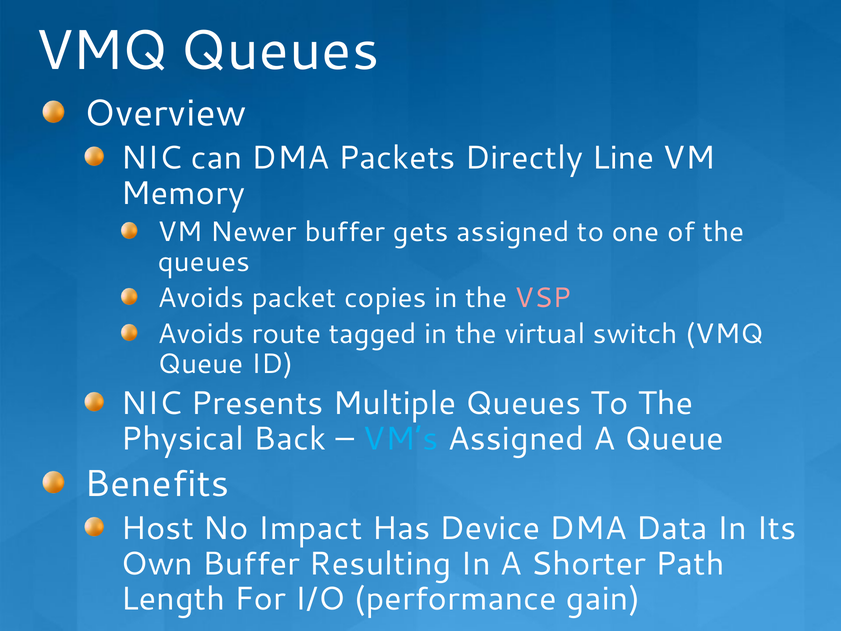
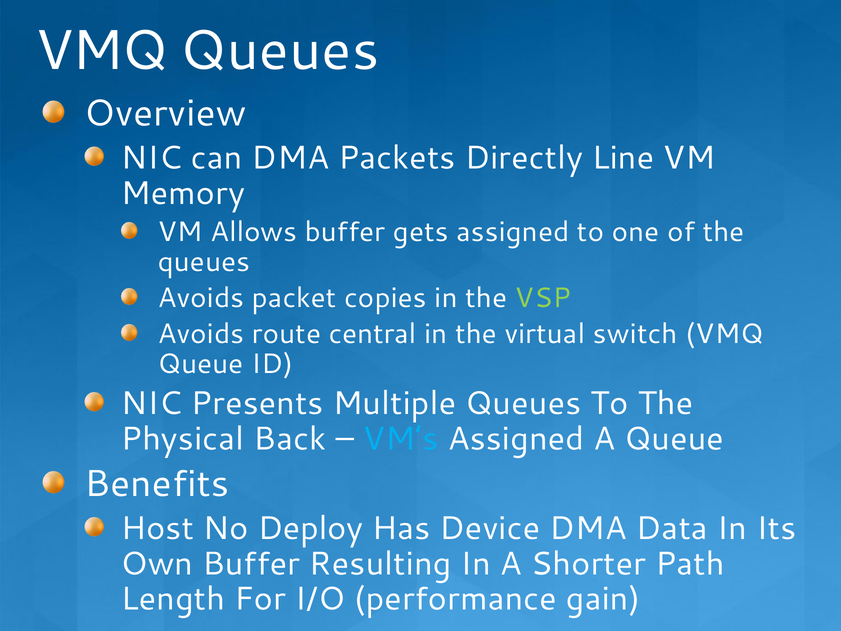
Newer: Newer -> Allows (254, 232)
VSP colour: pink -> light green (543, 298)
tagged: tagged -> central (373, 334)
Impact: Impact -> Deploy (310, 528)
